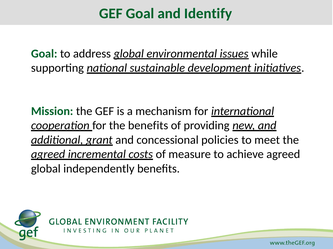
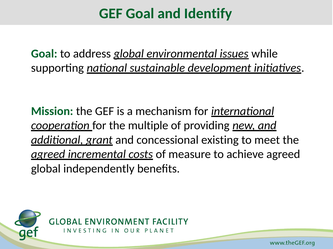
the benefits: benefits -> multiple (148, 126)
policies: policies -> existing (220, 140)
